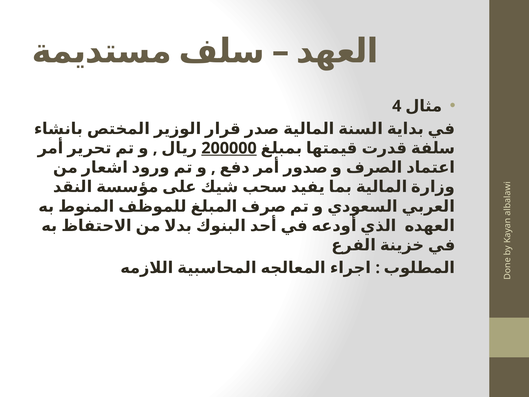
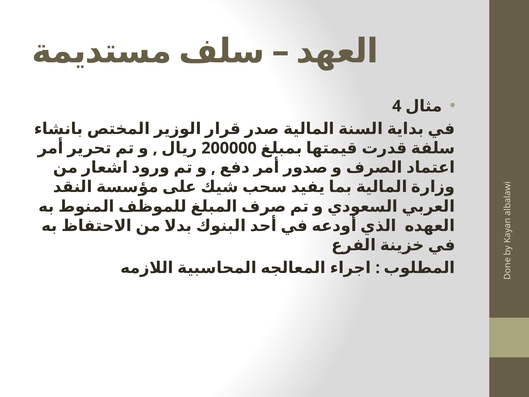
200000 underline: present -> none (229, 148)
